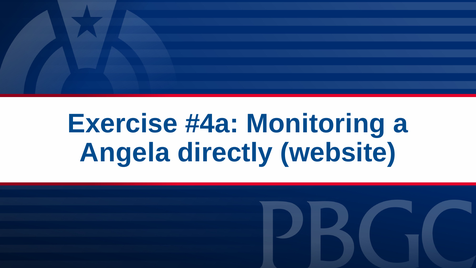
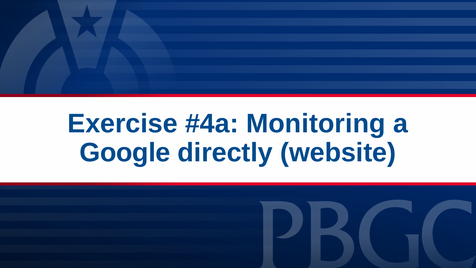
Angela: Angela -> Google (125, 152)
